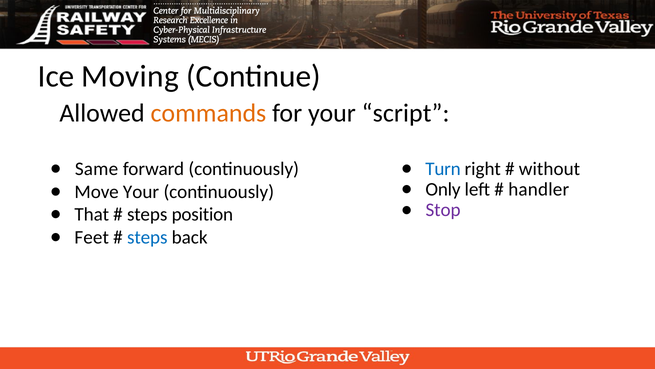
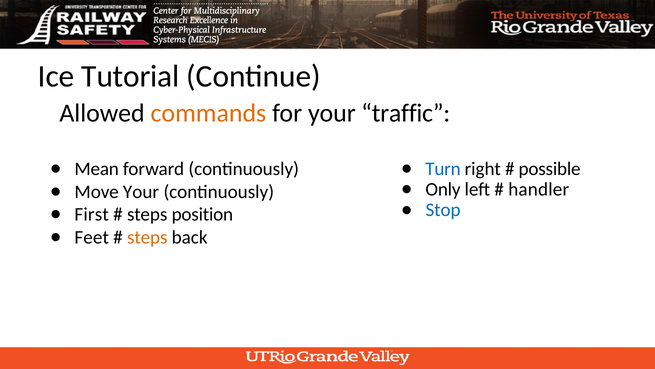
Moving: Moving -> Tutorial (130, 76)
script: script -> traffic (406, 113)
Same: Same -> Mean (97, 169)
without: without -> possible (550, 168)
Stop colour: purple -> blue (443, 210)
That: That -> First (92, 214)
steps colour: blue -> orange (147, 237)
